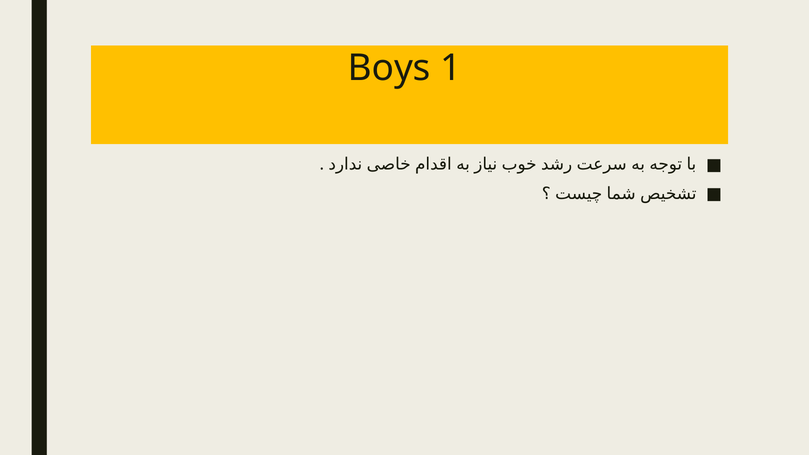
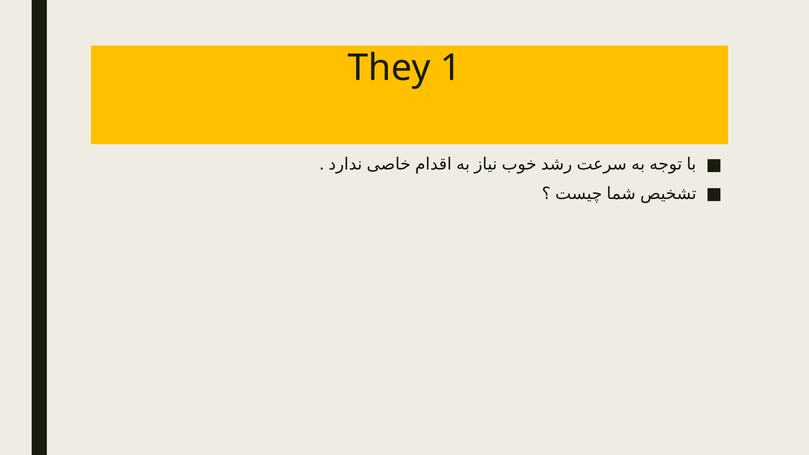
Boys: Boys -> They (389, 68)
